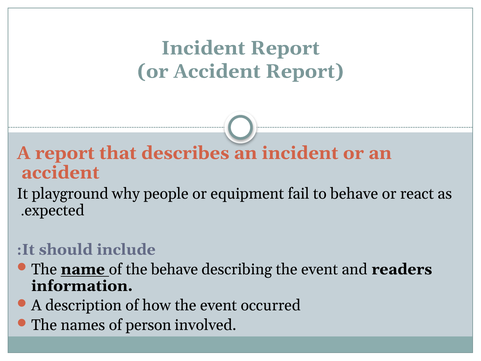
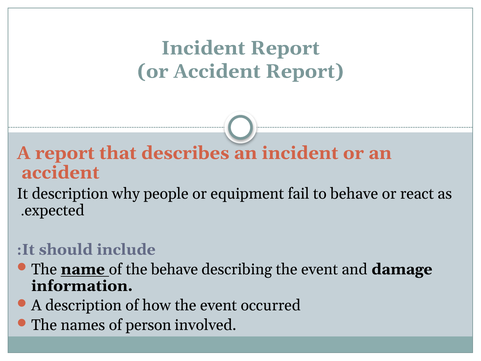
It playground: playground -> description (70, 194)
readers: readers -> damage (402, 269)
